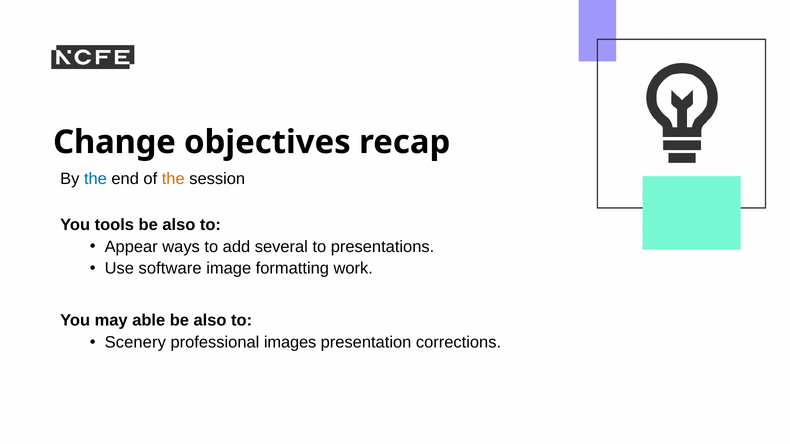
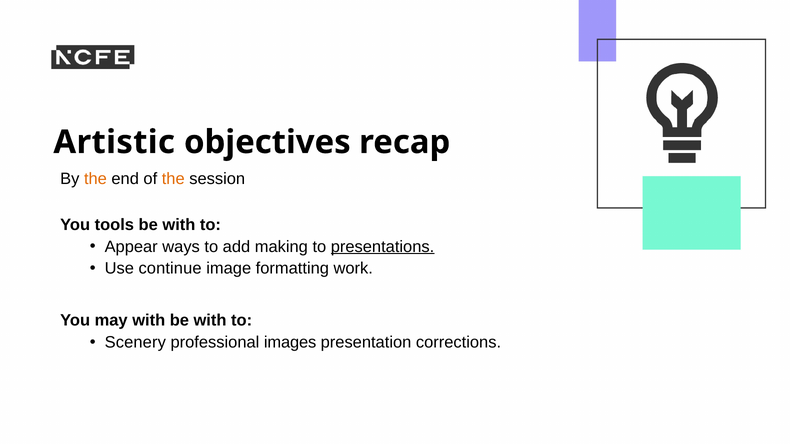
Change: Change -> Artistic (114, 142)
the colour: blue -> orange (95, 179)
also: also -> with (179, 225)
several: several -> making (281, 247)
presentations underline: none -> present (383, 247)
software: software -> continue (170, 269)
may able: able -> with (149, 321)
also: also -> with (210, 321)
